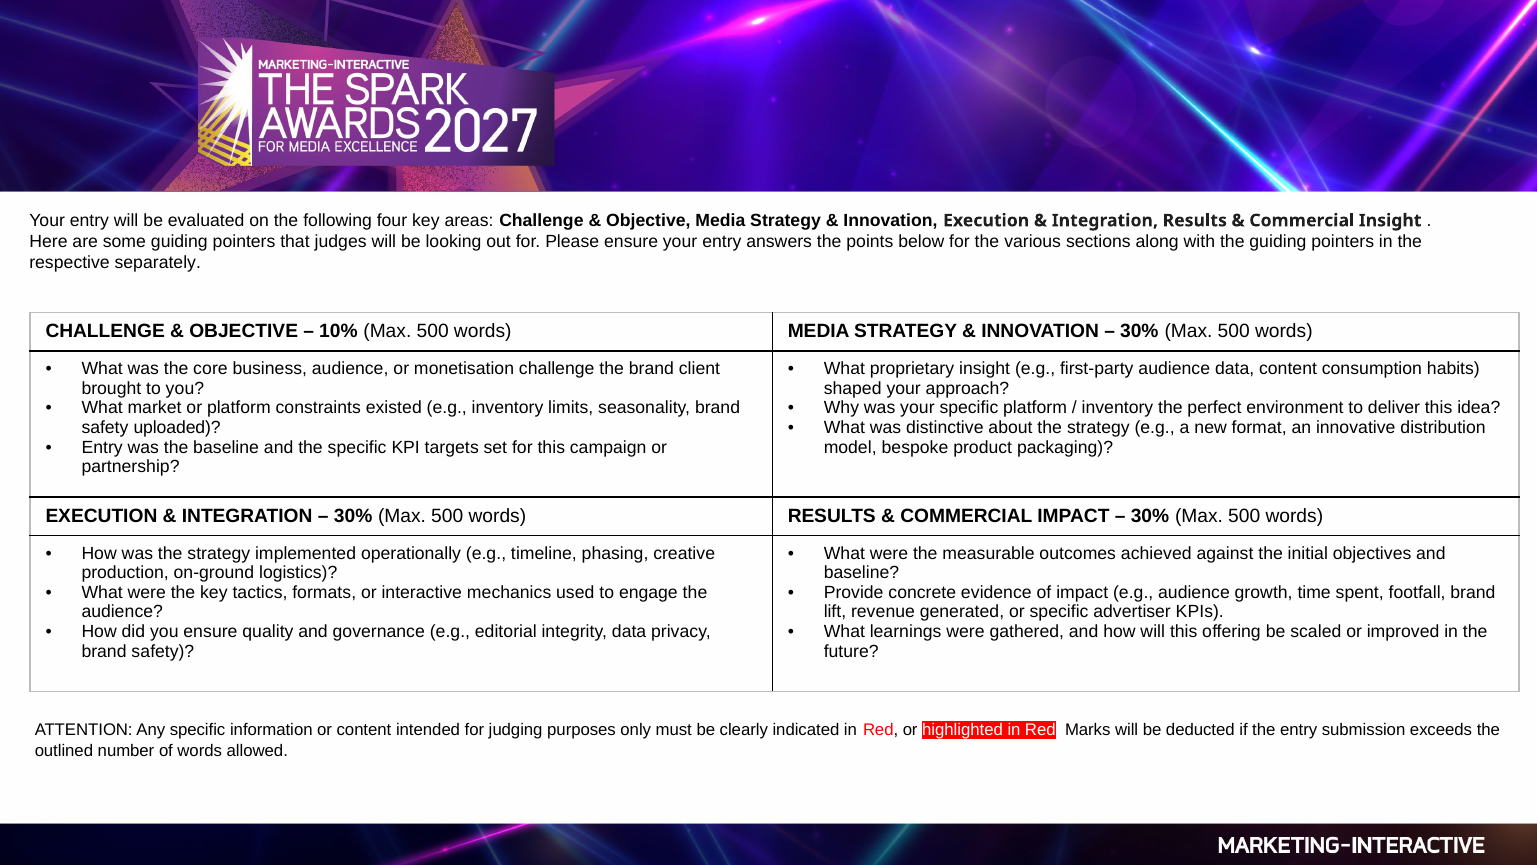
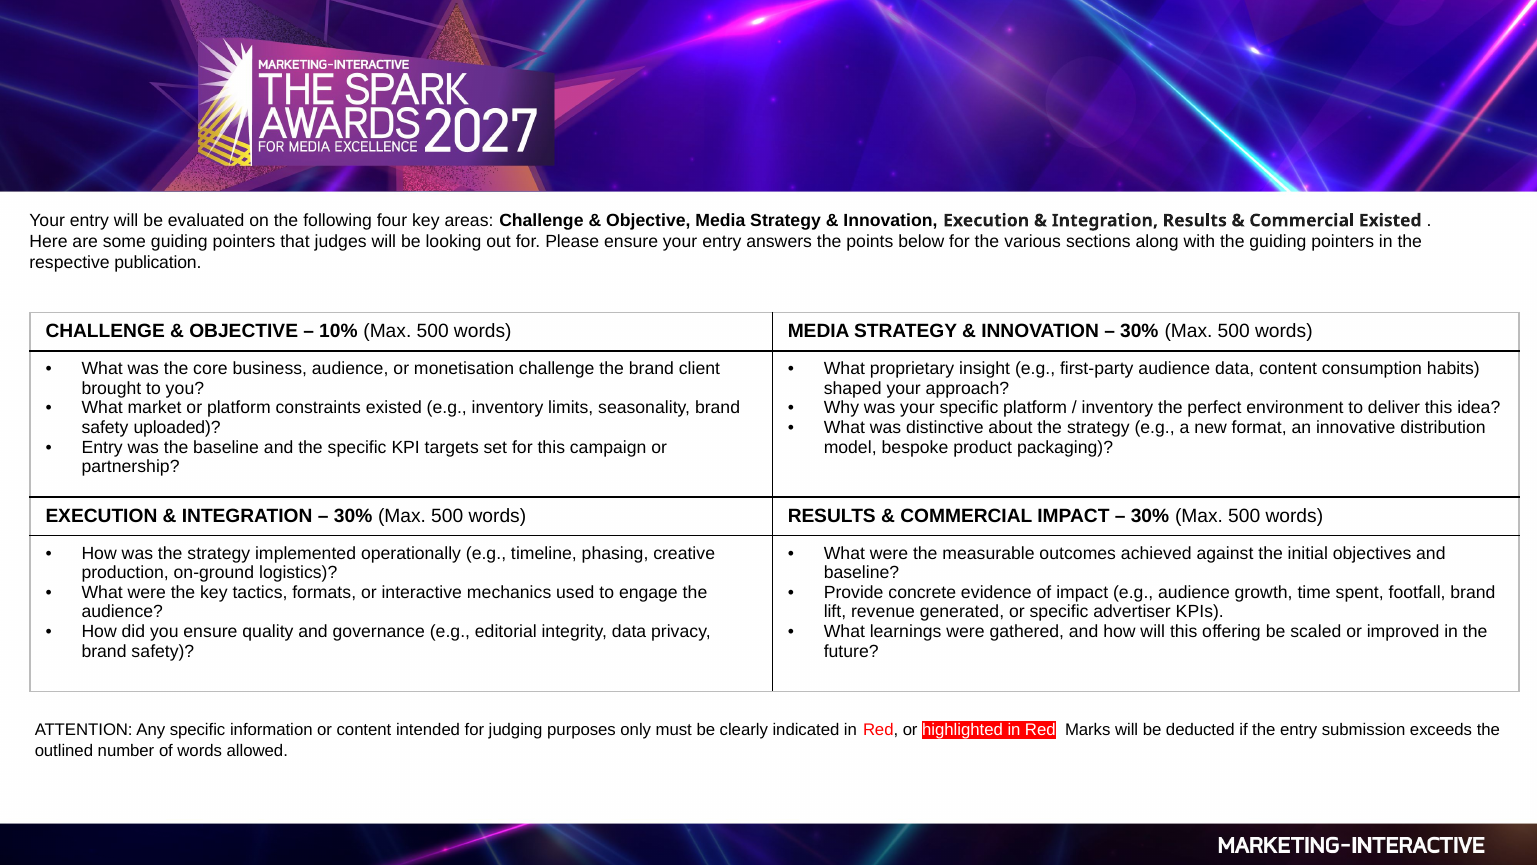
Commercial Insight: Insight -> Existed (1390, 220)
separately: separately -> publication (158, 263)
